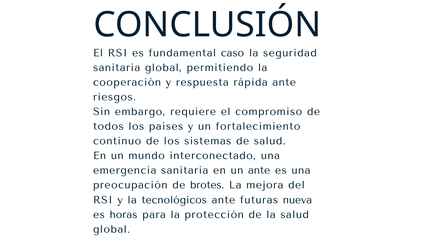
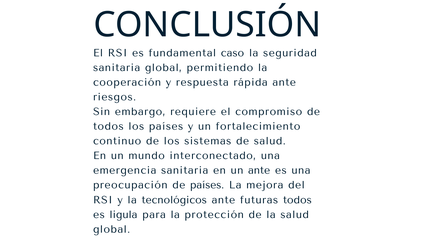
de brotes: brotes -> países (207, 185)
futuras nueva: nueva -> todos (297, 200)
horas: horas -> ligula (123, 214)
